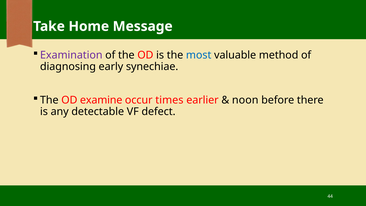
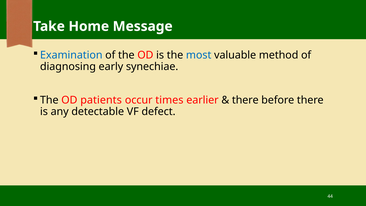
Examination colour: purple -> blue (71, 55)
examine: examine -> patients (101, 100)
noon: noon -> there (245, 100)
